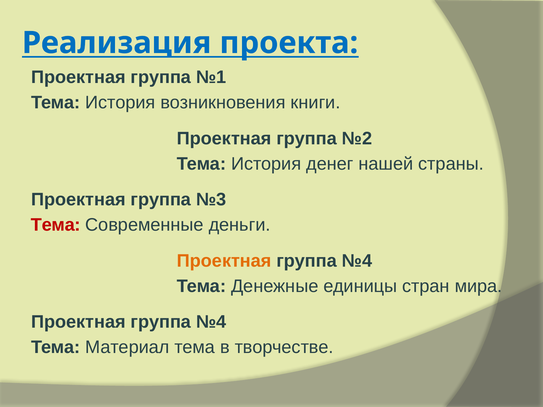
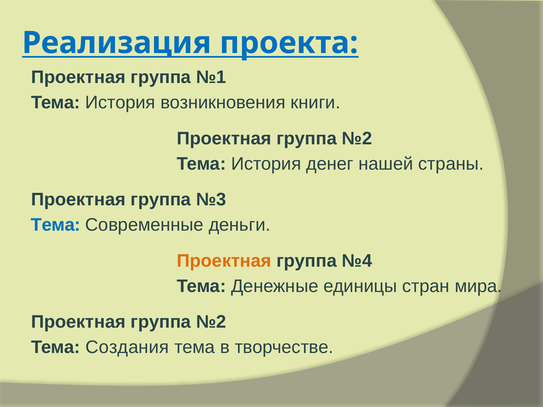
Тема colour: red -> blue (56, 225)
№4: №4 -> №2 (211, 322)
Материал: Материал -> Создания (127, 347)
